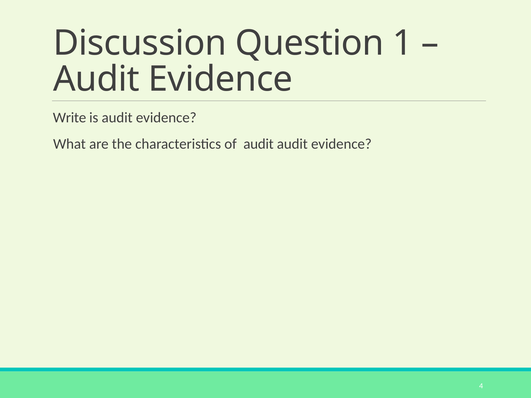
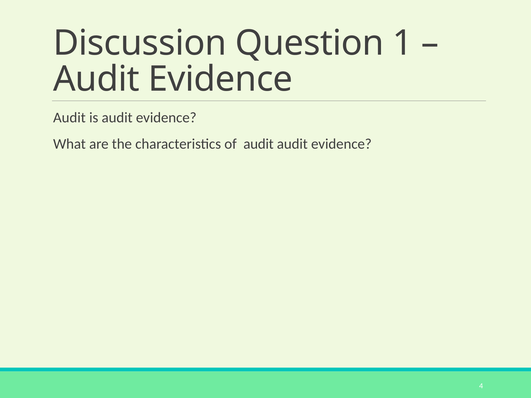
Write: Write -> Audit (69, 118)
